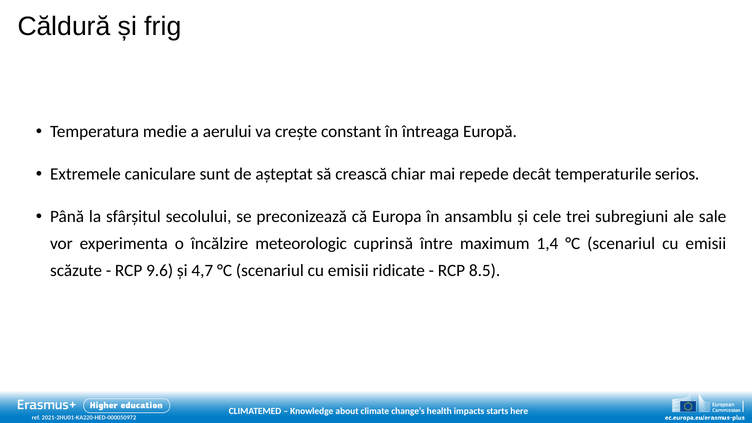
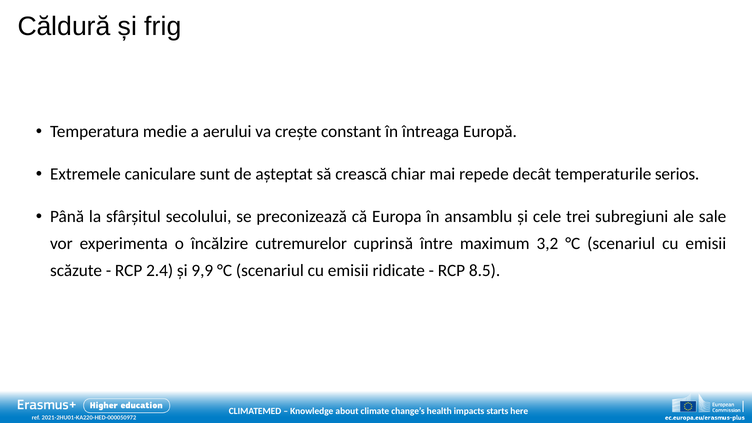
meteorologic: meteorologic -> cutremurelor (301, 244)
1,4: 1,4 -> 3,2 (547, 244)
9.6: 9.6 -> 2.4 (160, 270)
4,7: 4,7 -> 9,9 (202, 270)
